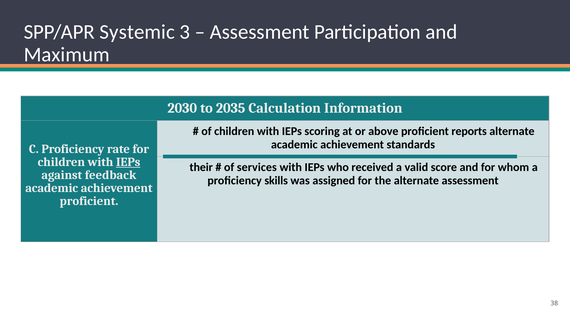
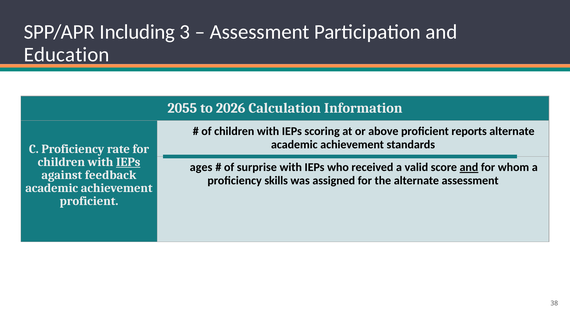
Systemic: Systemic -> Including (137, 32)
Maximum: Maximum -> Education (67, 55)
2030: 2030 -> 2055 (182, 108)
2035: 2035 -> 2026 (231, 108)
their: their -> ages (201, 167)
services: services -> surprise (257, 167)
and underline: none -> present (469, 167)
